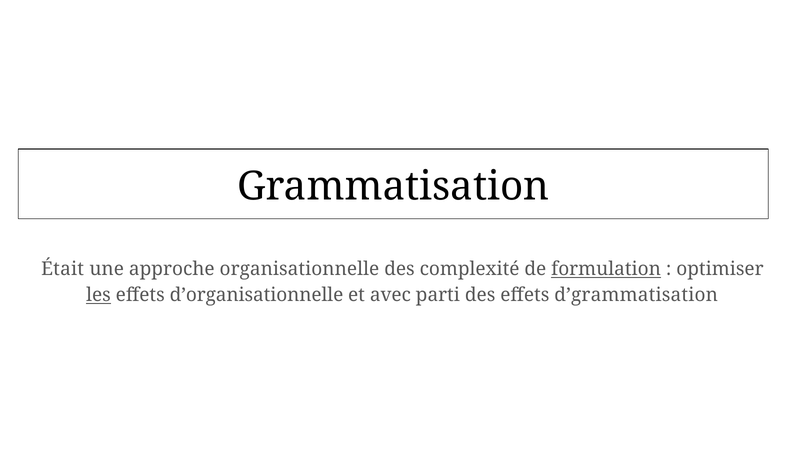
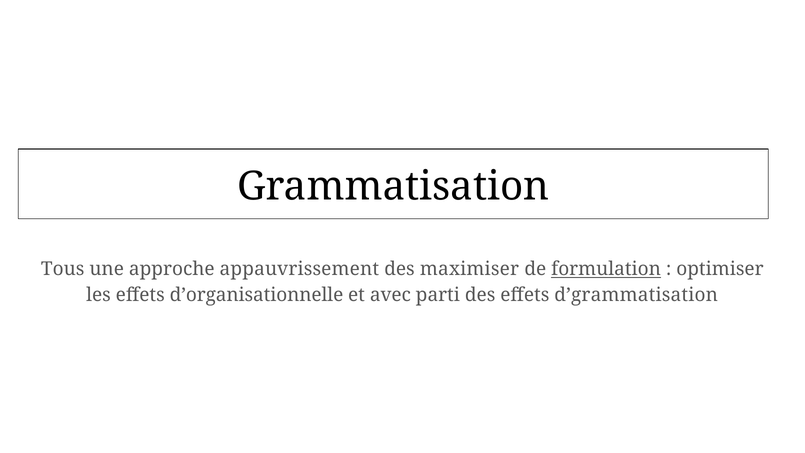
Était: Était -> Tous (63, 269)
organisationnelle: organisationnelle -> appauvrissement (299, 269)
complexité: complexité -> maximiser (469, 269)
les underline: present -> none (98, 295)
